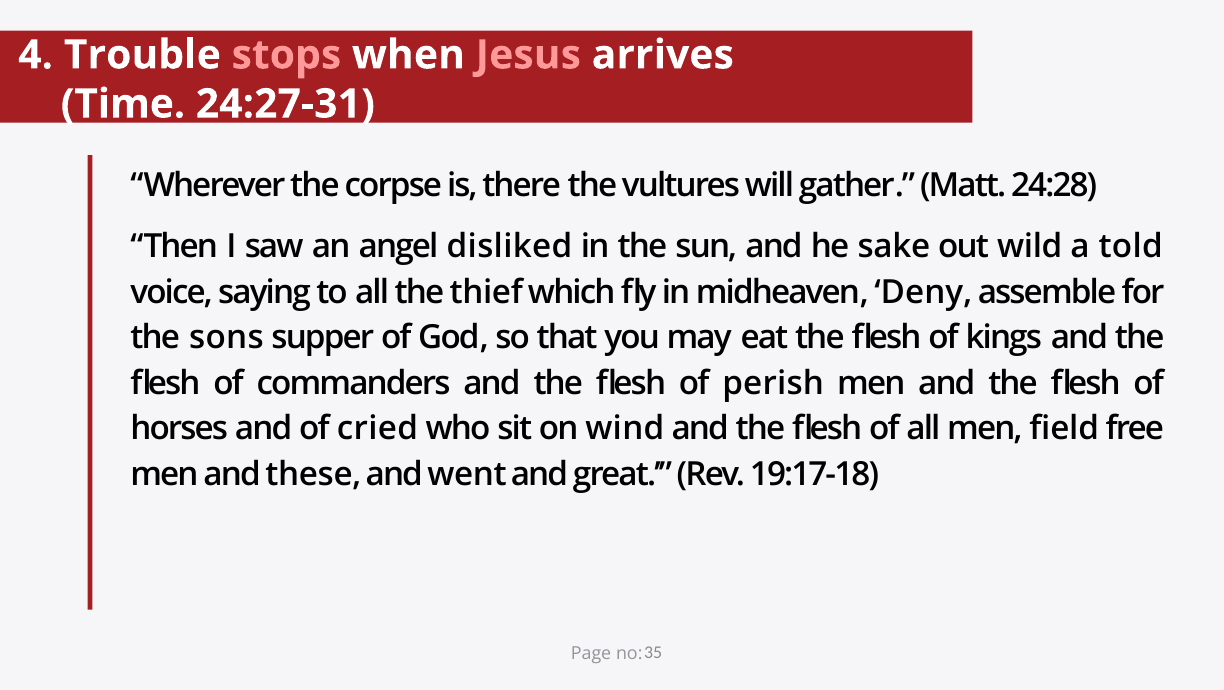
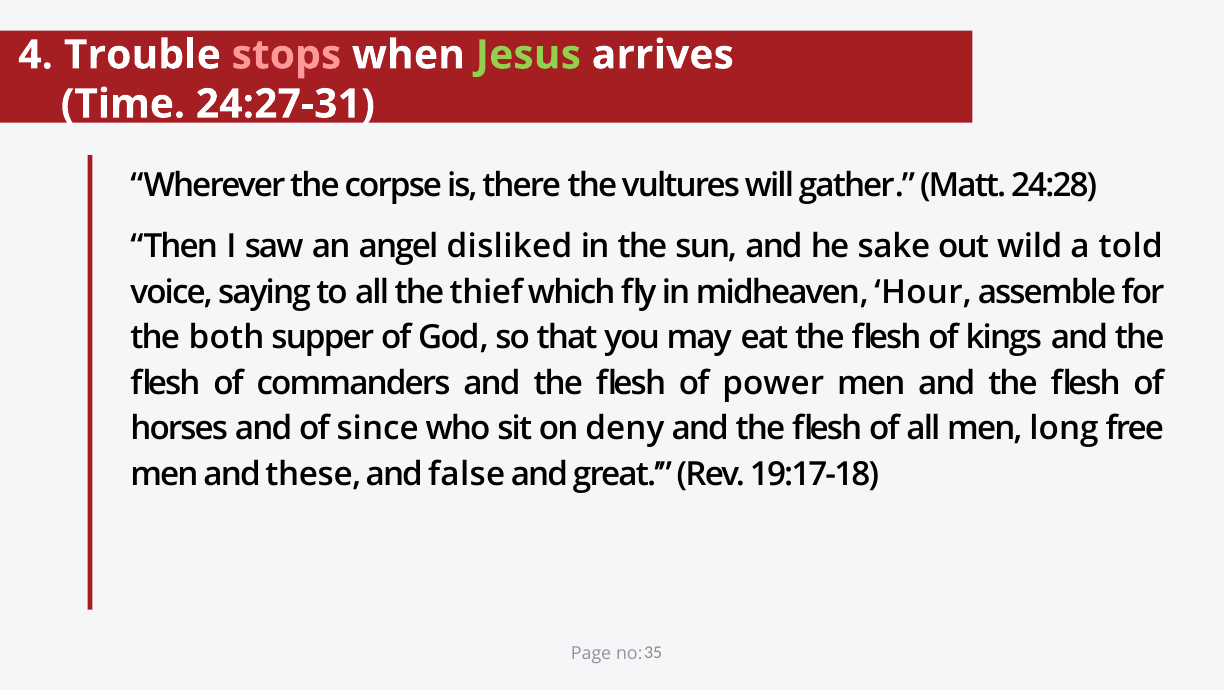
Jesus colour: pink -> light green (528, 55)
Deny: Deny -> Hour (923, 292)
sons: sons -> both (226, 338)
perish: perish -> power (773, 383)
cried: cried -> since (378, 429)
wind: wind -> deny (625, 429)
field: field -> long (1064, 429)
went: went -> false (467, 474)
